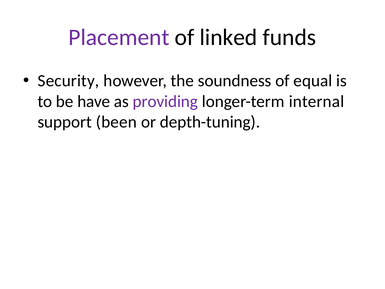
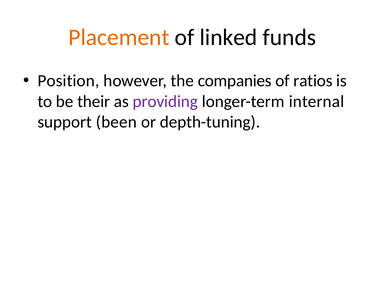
Placement colour: purple -> orange (119, 37)
Security: Security -> Position (68, 81)
soundness: soundness -> companies (235, 81)
equal: equal -> ratios (313, 81)
have: have -> their (94, 101)
